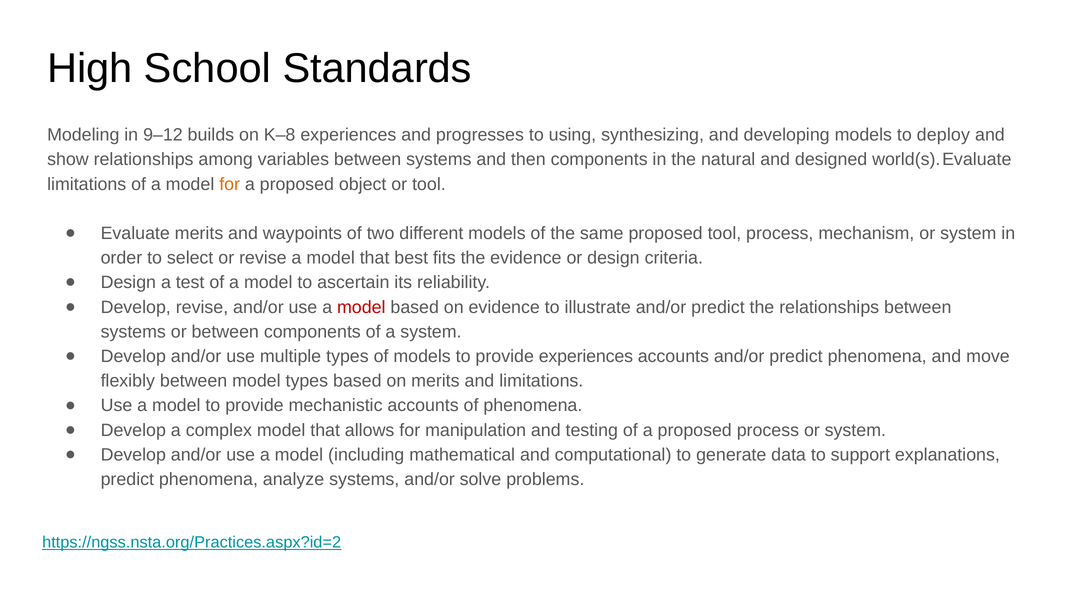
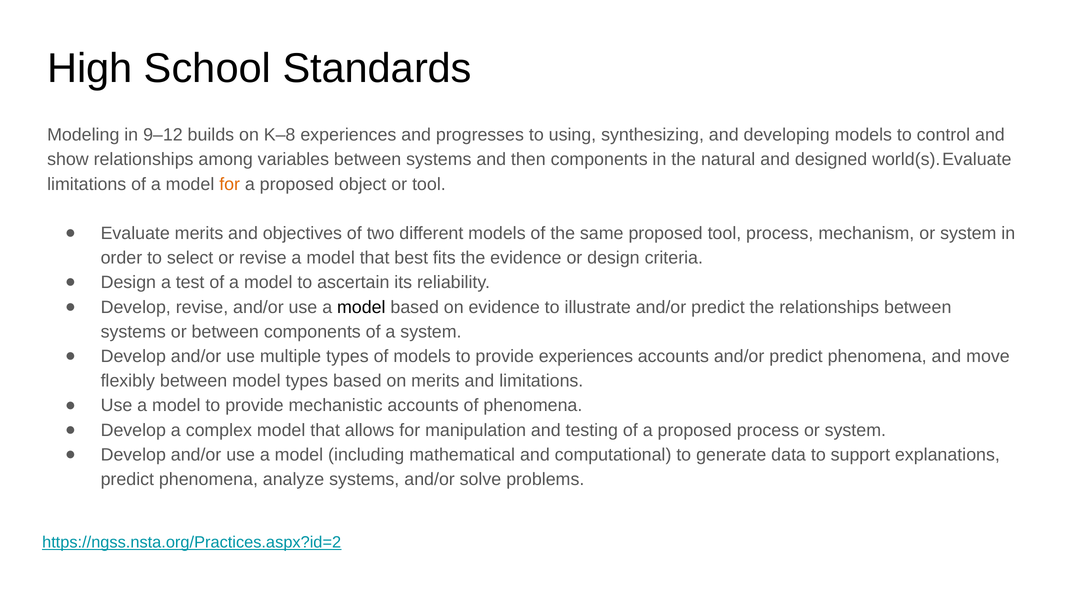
deploy: deploy -> control (943, 135)
waypoints: waypoints -> objectives (302, 233)
model colour: red -> black (361, 307)
